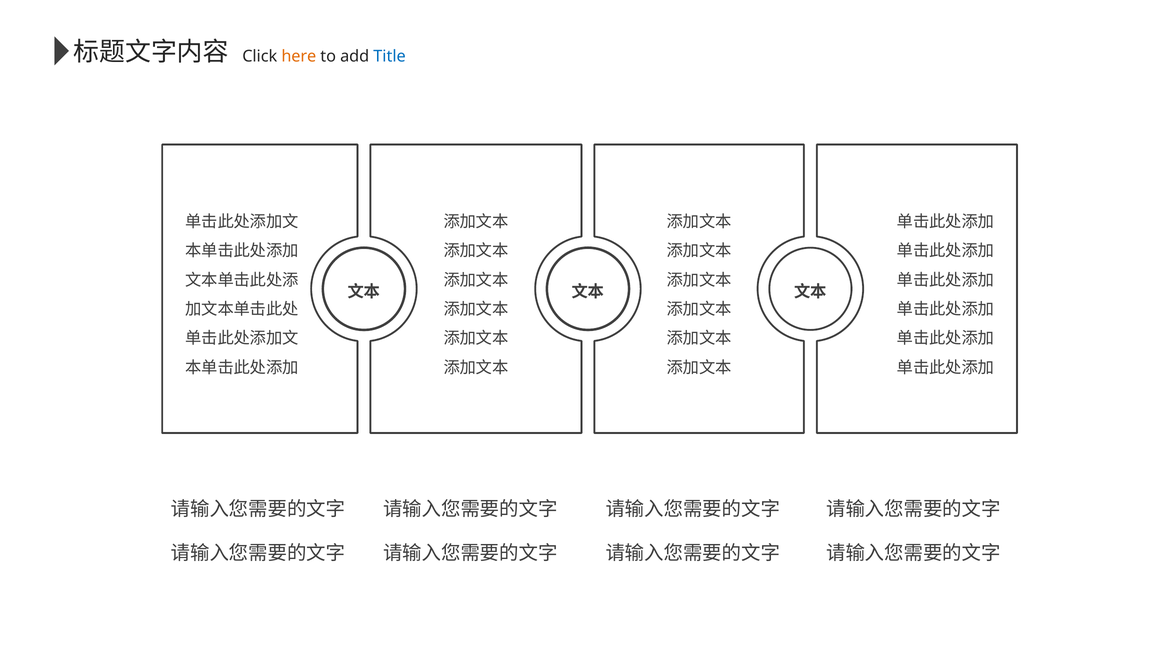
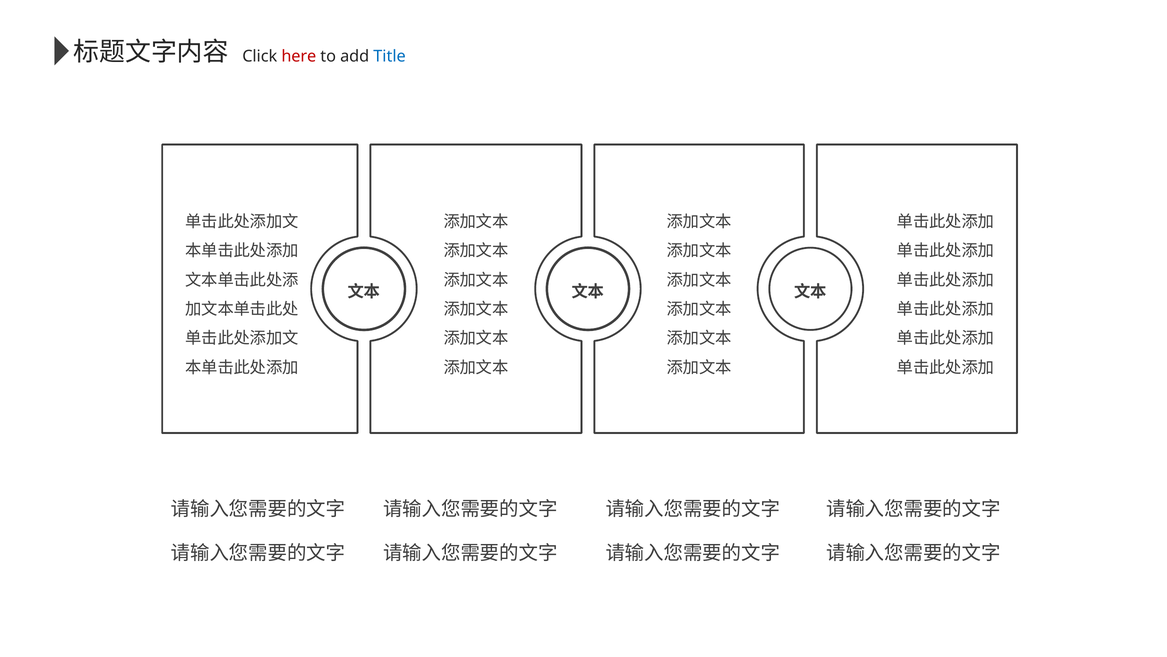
here colour: orange -> red (299, 56)
